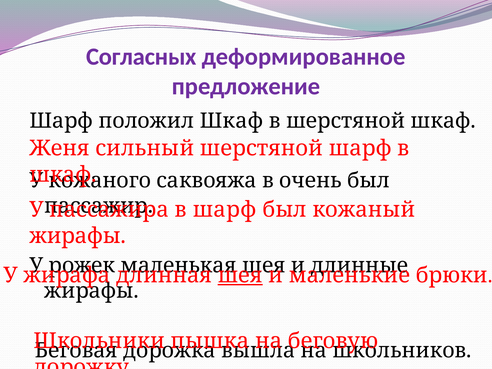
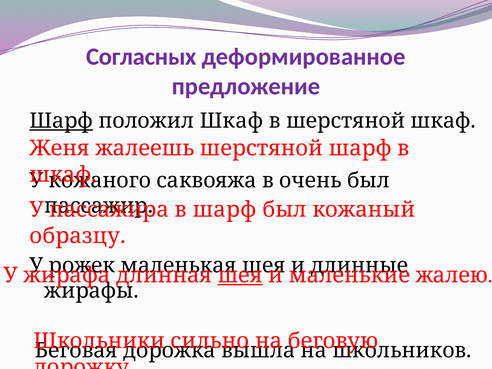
Шарф underline: none -> present (61, 121)
сильный: сильный -> жалеешь (145, 148)
жирафы: жирафы -> образцу (78, 236)
брюки: брюки -> жалею (452, 275)
пышка: пышка -> сильно (210, 341)
